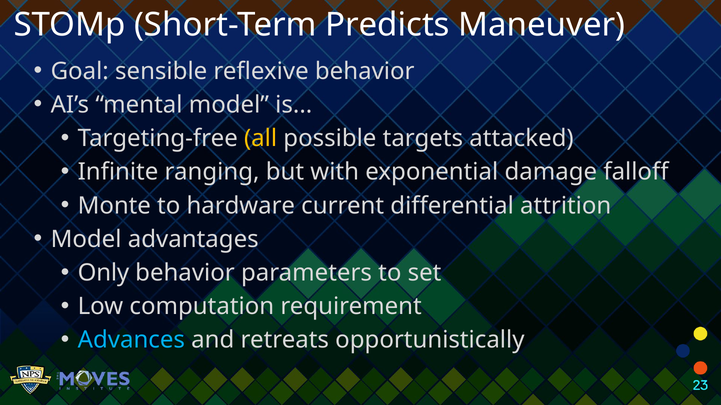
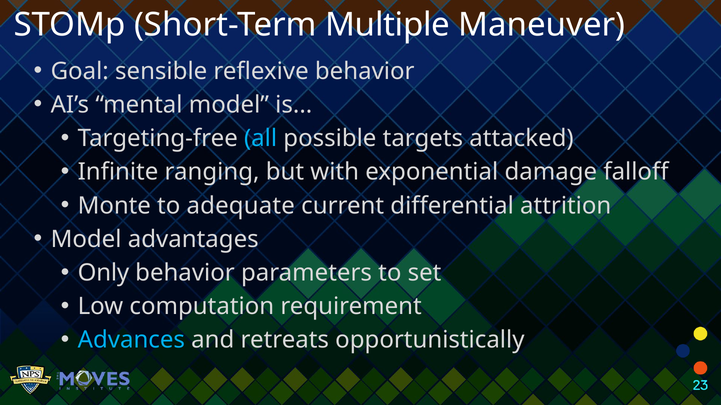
Predicts: Predicts -> Multiple (388, 25)
all colour: yellow -> light blue (261, 139)
hardware: hardware -> adequate (241, 206)
